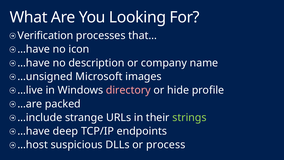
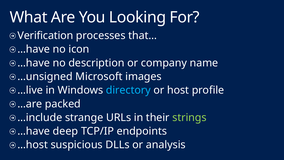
directory colour: pink -> light blue (128, 90)
hide: hide -> host (178, 90)
process: process -> analysis (166, 145)
